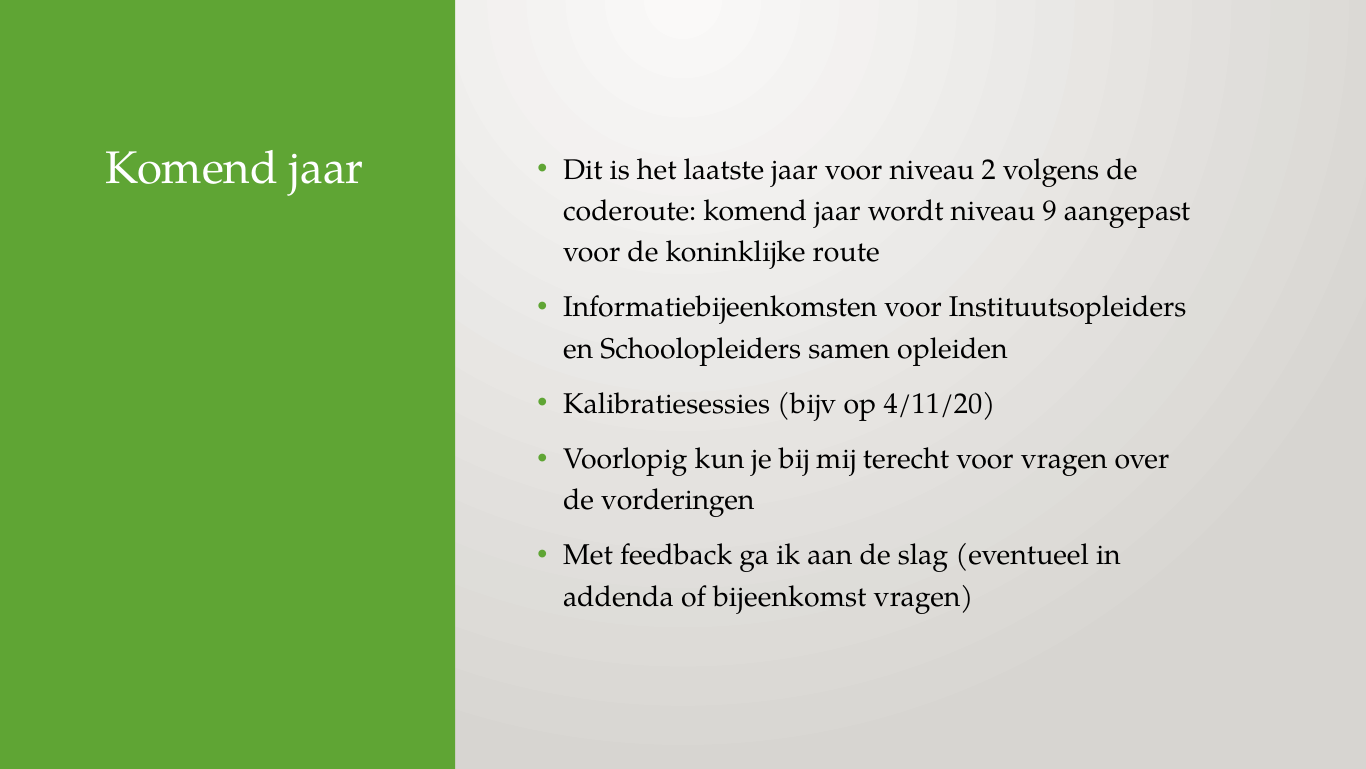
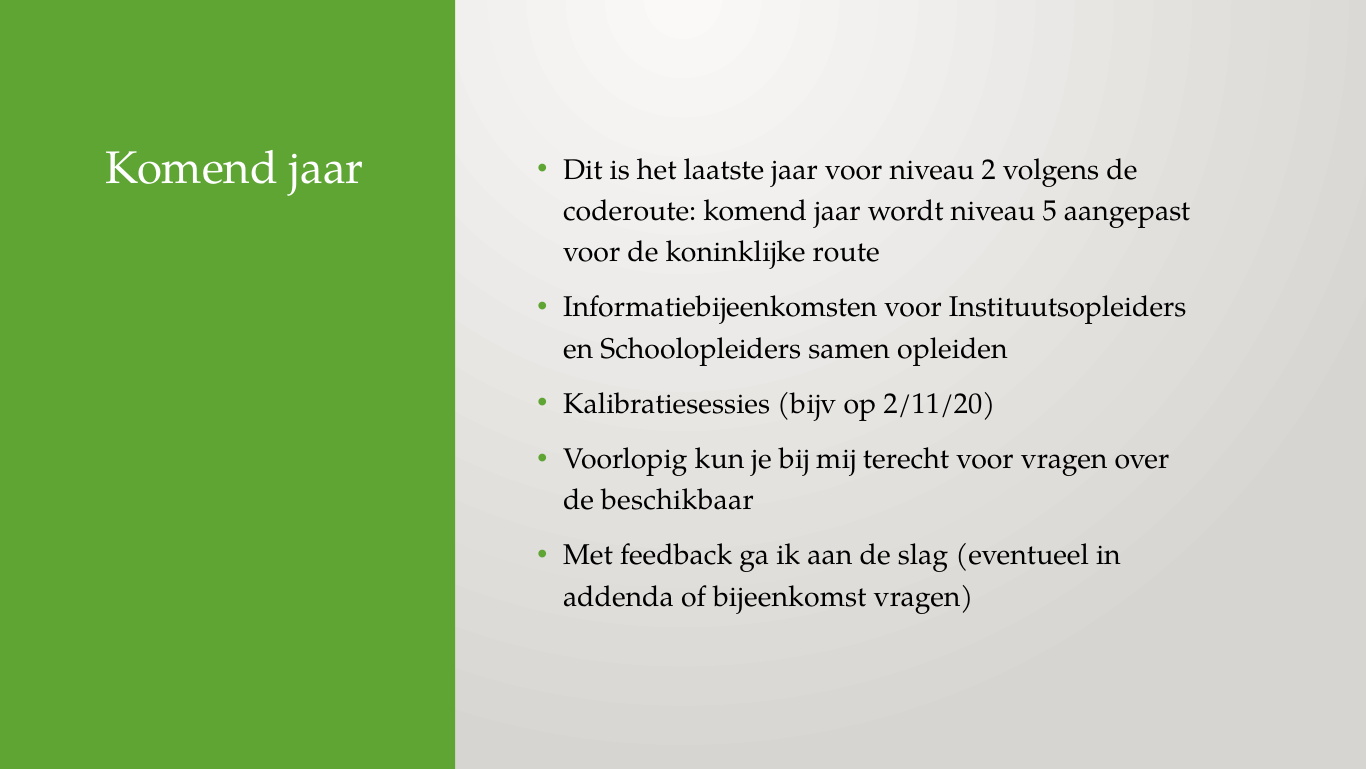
9: 9 -> 5 (1050, 211)
4/11/20: 4/11/20 -> 2/11/20 (939, 404)
vorderingen: vorderingen -> beschikbaar (677, 500)
